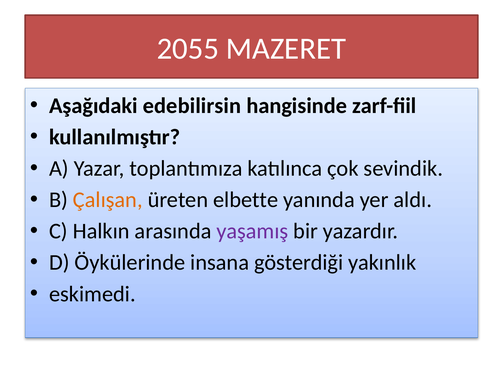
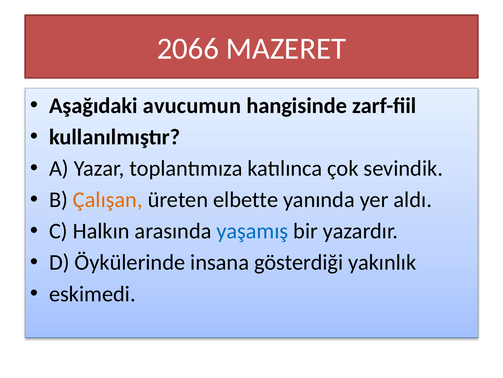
2055: 2055 -> 2066 (188, 49)
edebilirsin: edebilirsin -> avucumun (192, 106)
yaşamış colour: purple -> blue (252, 231)
